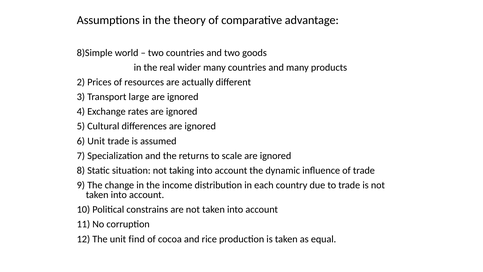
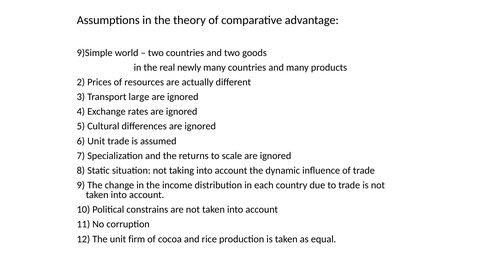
8)Simple: 8)Simple -> 9)Simple (95, 53)
wider: wider -> newly (189, 67)
find: find -> firm (137, 239)
